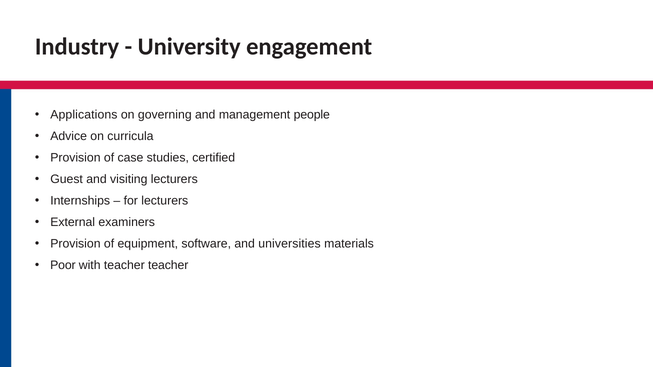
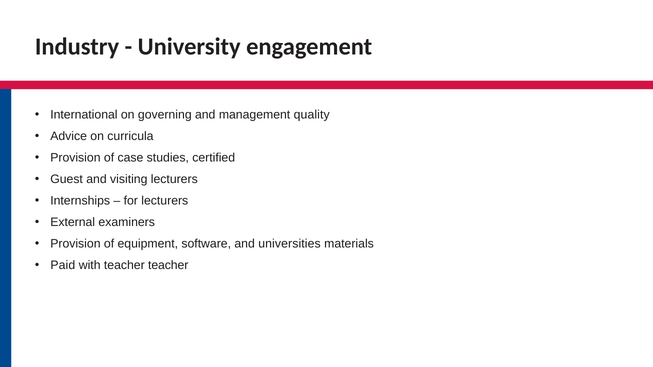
Applications: Applications -> International (84, 115)
people: people -> quality (312, 115)
Poor: Poor -> Paid (63, 265)
